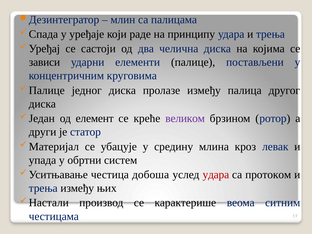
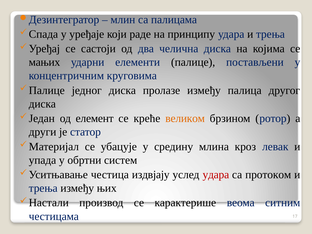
зависи: зависи -> мањих (44, 62)
великом colour: purple -> orange (185, 118)
добоша: добоша -> издвјају (151, 175)
